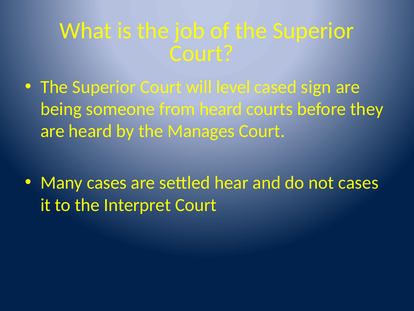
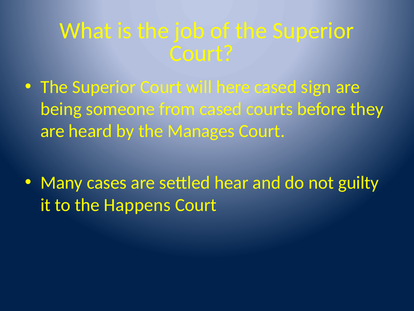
level: level -> here (233, 87)
from heard: heard -> cased (221, 109)
not cases: cases -> guilty (358, 183)
Interpret: Interpret -> Happens (137, 205)
